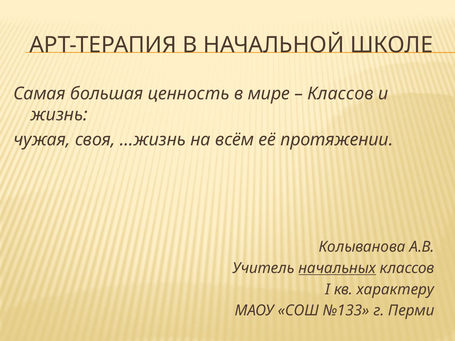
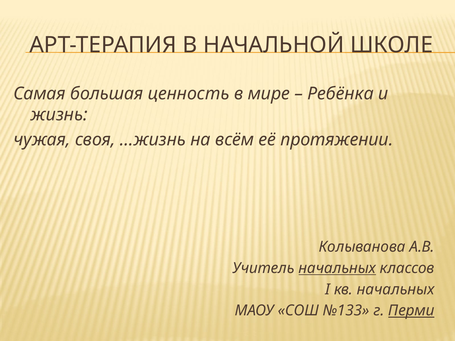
Классов: Классов -> Ребёнка (341, 94)
кв характеру: характеру -> начальных (396, 290)
Перми underline: none -> present (411, 311)
